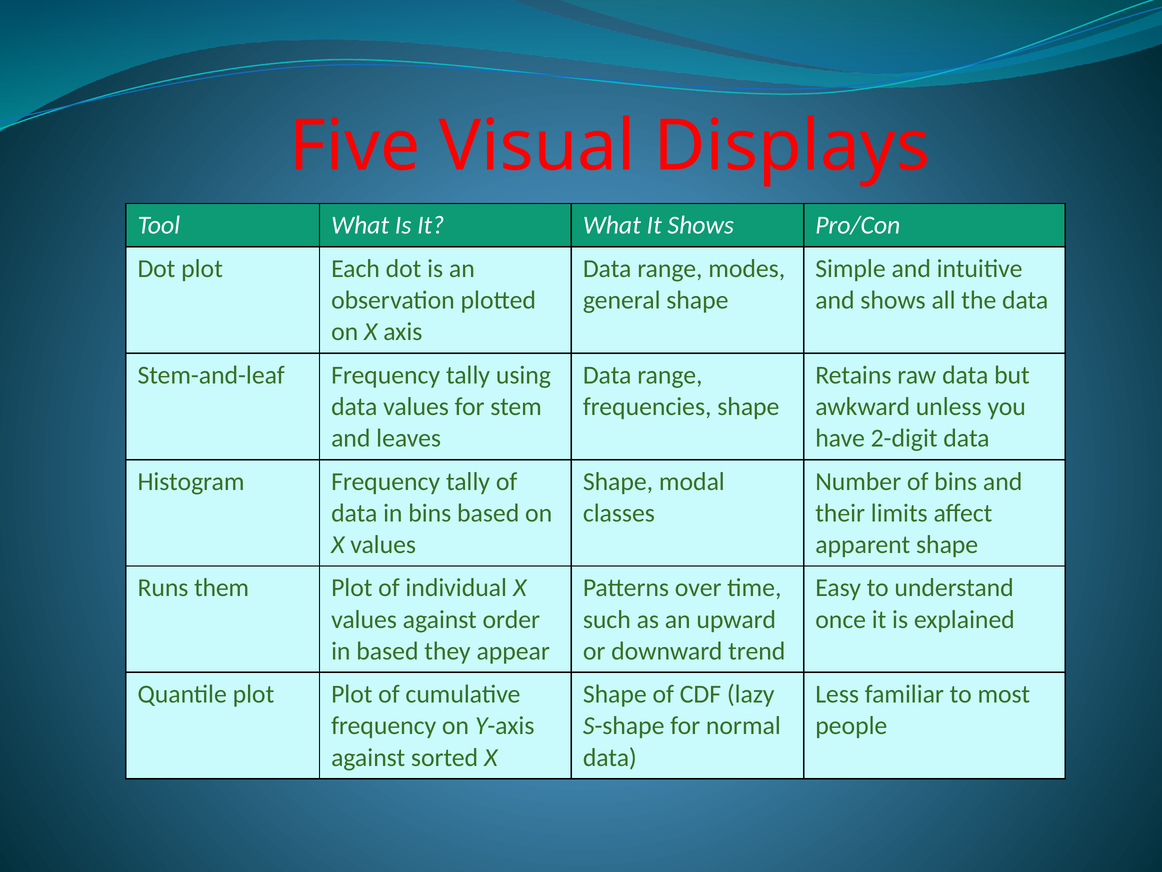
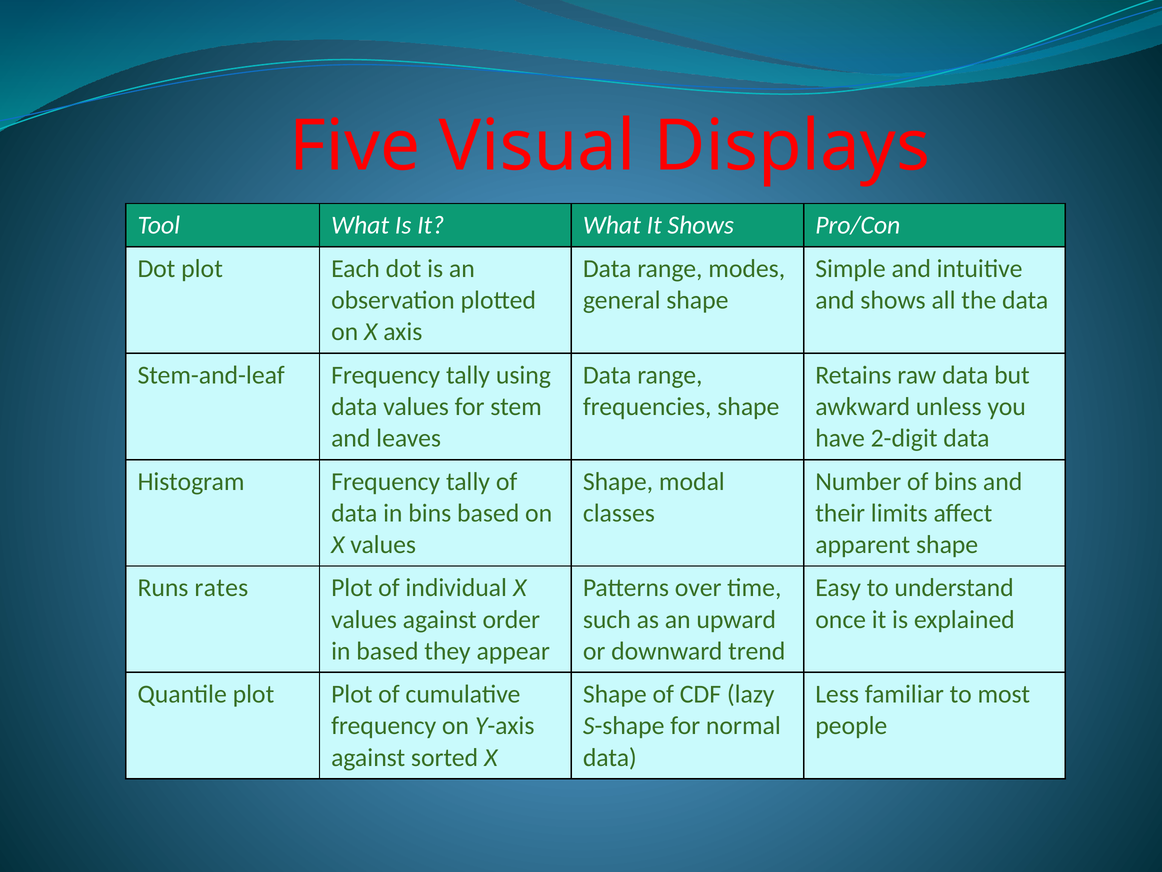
them: them -> rates (221, 588)
